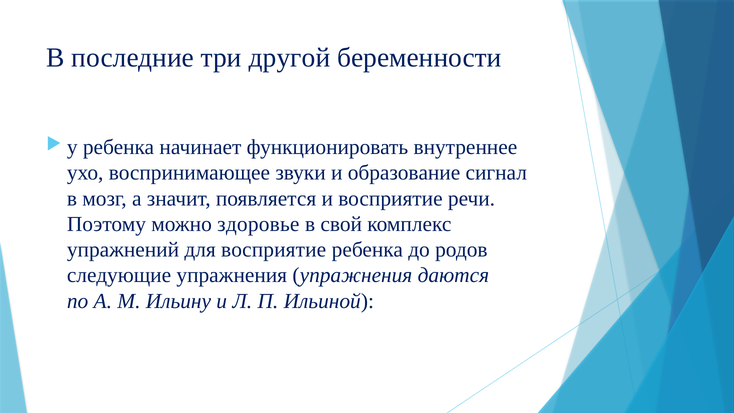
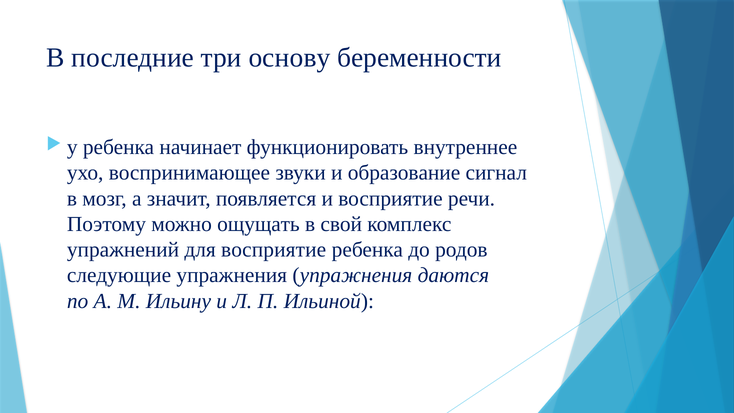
другой: другой -> основу (289, 58)
здоровье: здоровье -> ощущать (258, 224)
